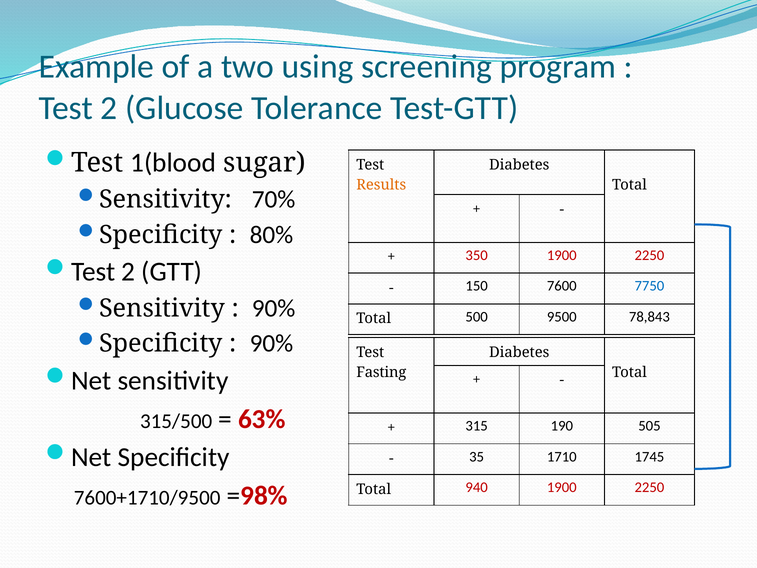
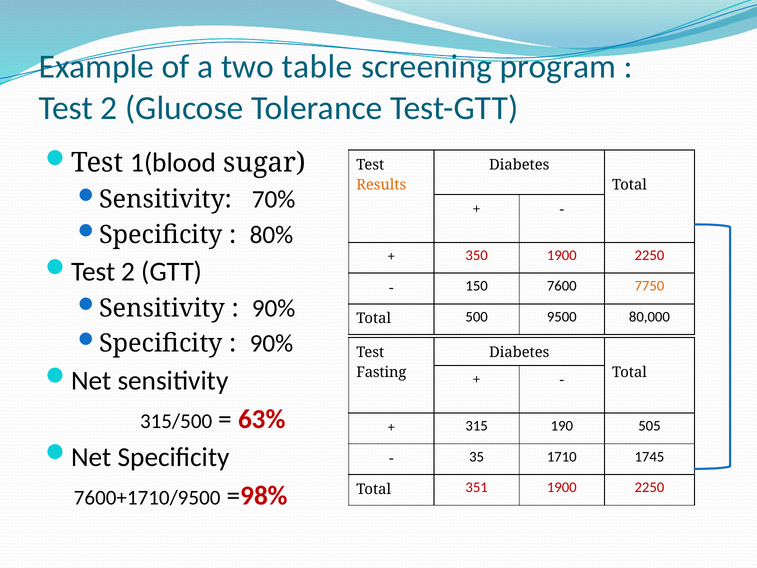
using: using -> table (317, 67)
7750 colour: blue -> orange (649, 286)
78,843: 78,843 -> 80,000 (649, 317)
940: 940 -> 351 (477, 487)
